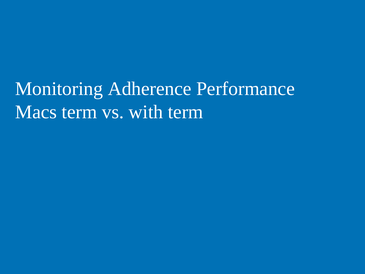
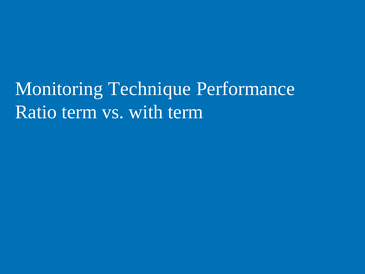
Adherence: Adherence -> Technique (150, 89)
Macs: Macs -> Ratio (36, 112)
